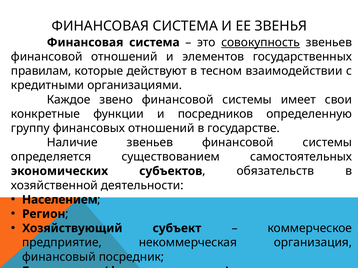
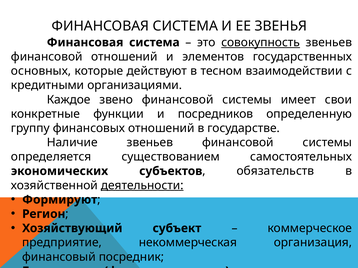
правилам: правилам -> основных (41, 71)
деятельности underline: none -> present (142, 186)
Населением: Населением -> Формируют (60, 200)
